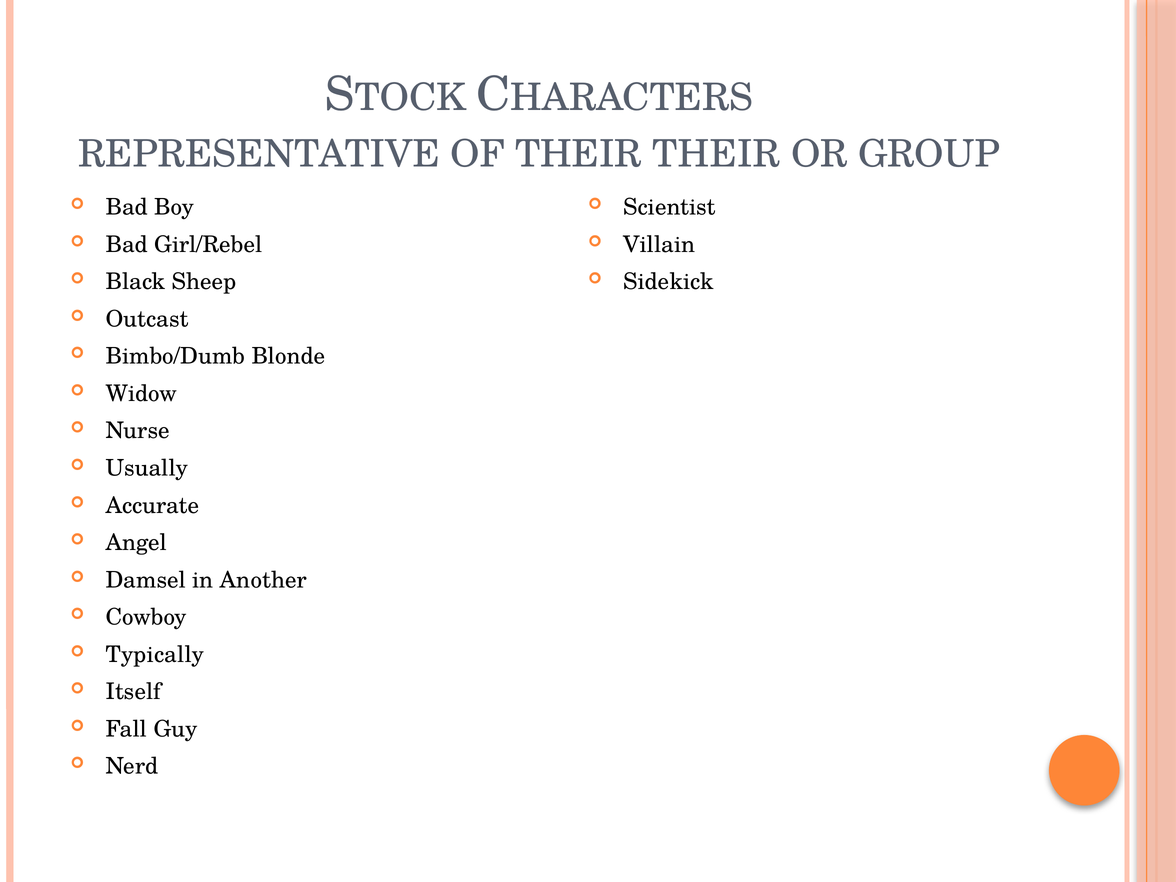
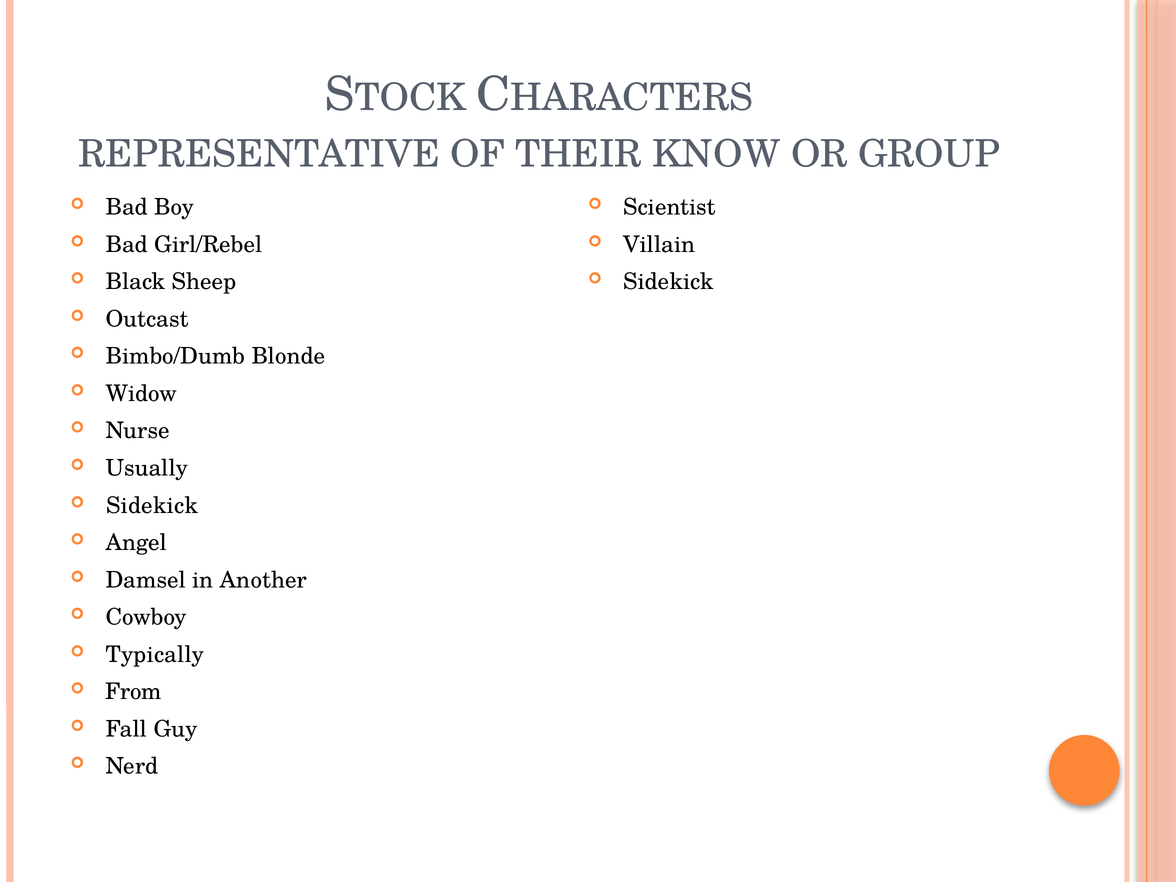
THEIR THEIR: THEIR -> KNOW (716, 154)
Accurate: Accurate -> Sidekick (152, 505)
Itself: Itself -> From (133, 692)
